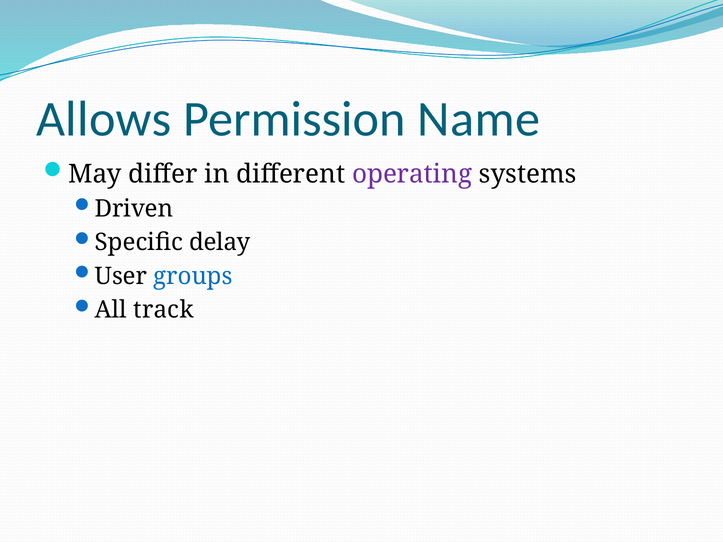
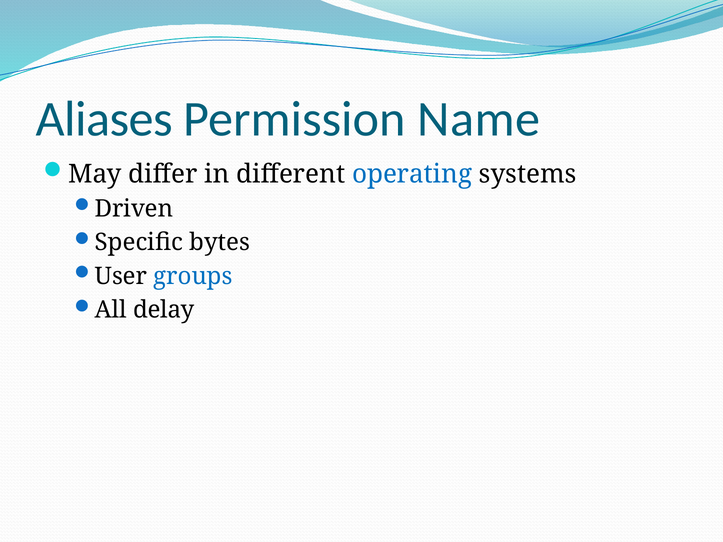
Allows: Allows -> Aliases (104, 119)
operating colour: purple -> blue (412, 174)
delay: delay -> bytes (220, 243)
track: track -> delay (164, 310)
